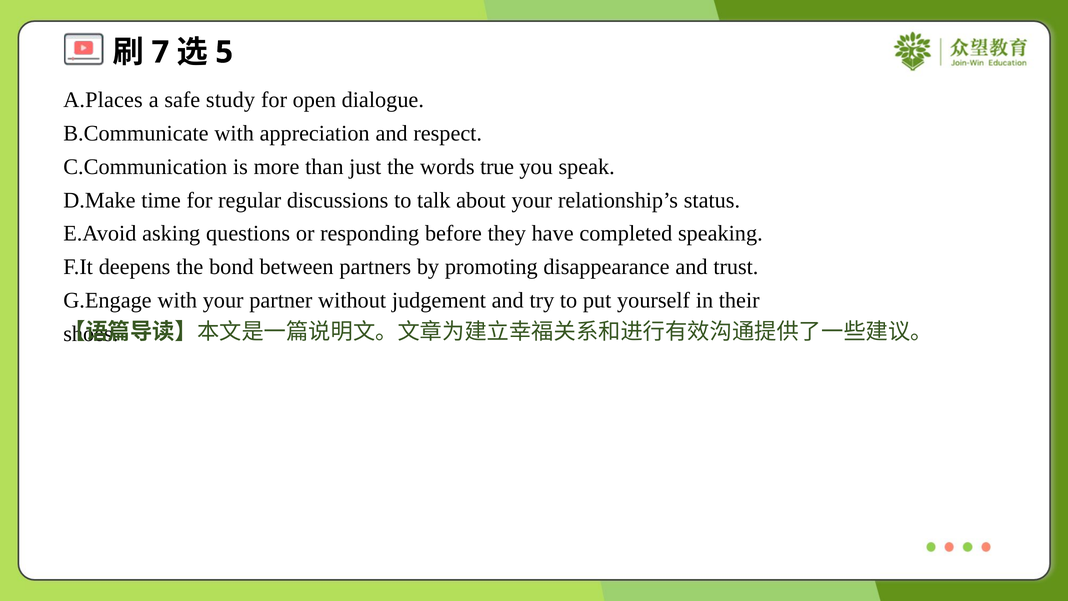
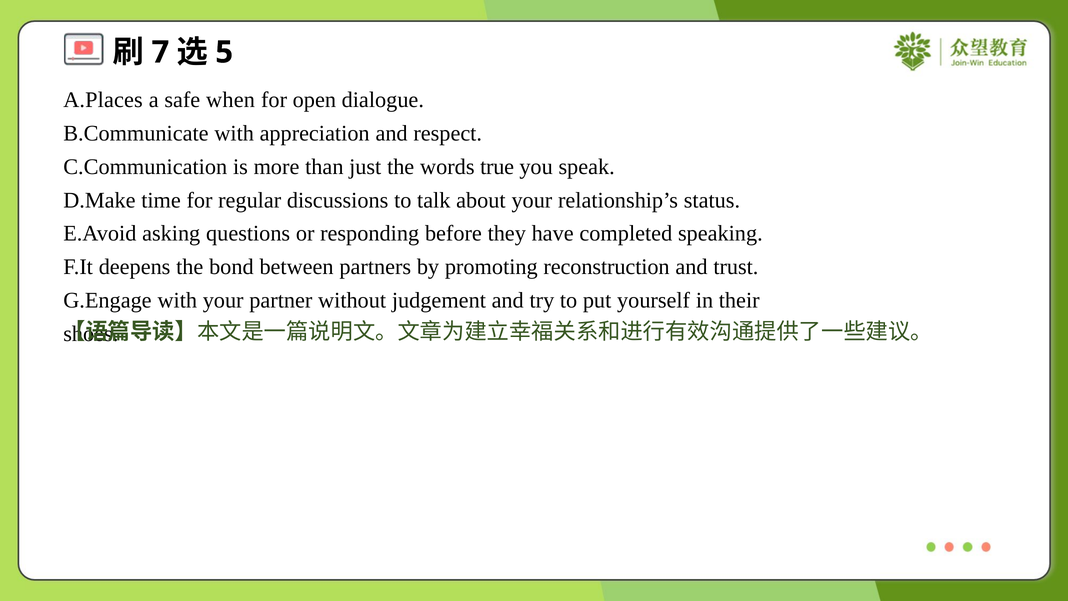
study: study -> when (231, 100)
disappearance: disappearance -> reconstruction (607, 267)
